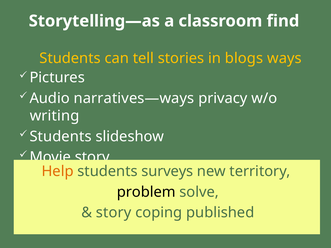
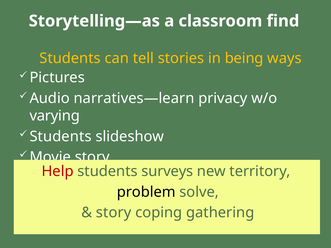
blogs: blogs -> being (244, 58)
narratives—ways: narratives—ways -> narratives—learn (134, 98)
writing: writing -> varying (55, 116)
Help colour: orange -> red (58, 172)
published: published -> gathering (220, 213)
